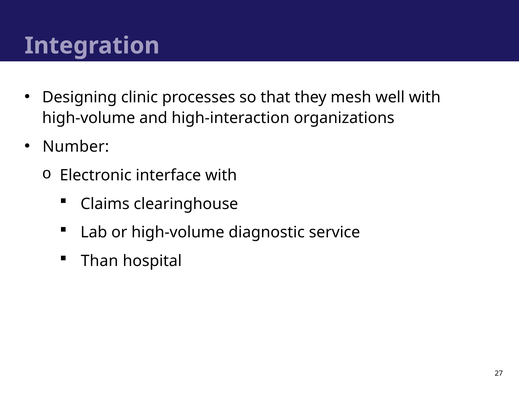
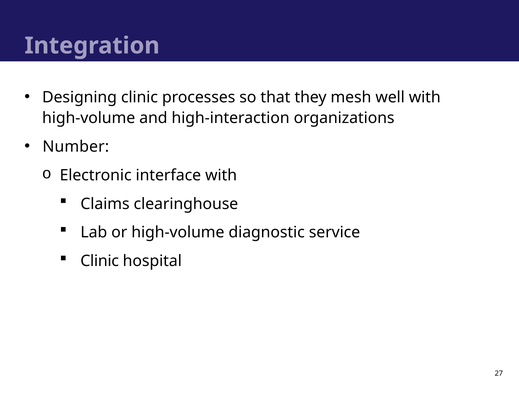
Than: Than -> Clinic (100, 261)
